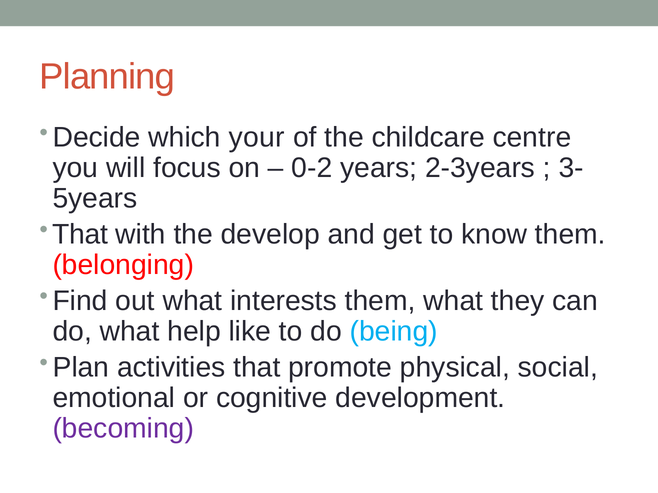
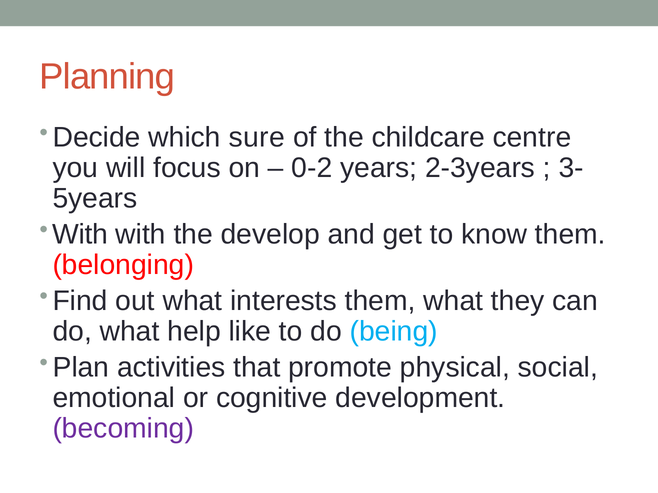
your: your -> sure (257, 137)
That: That -> With (80, 235)
